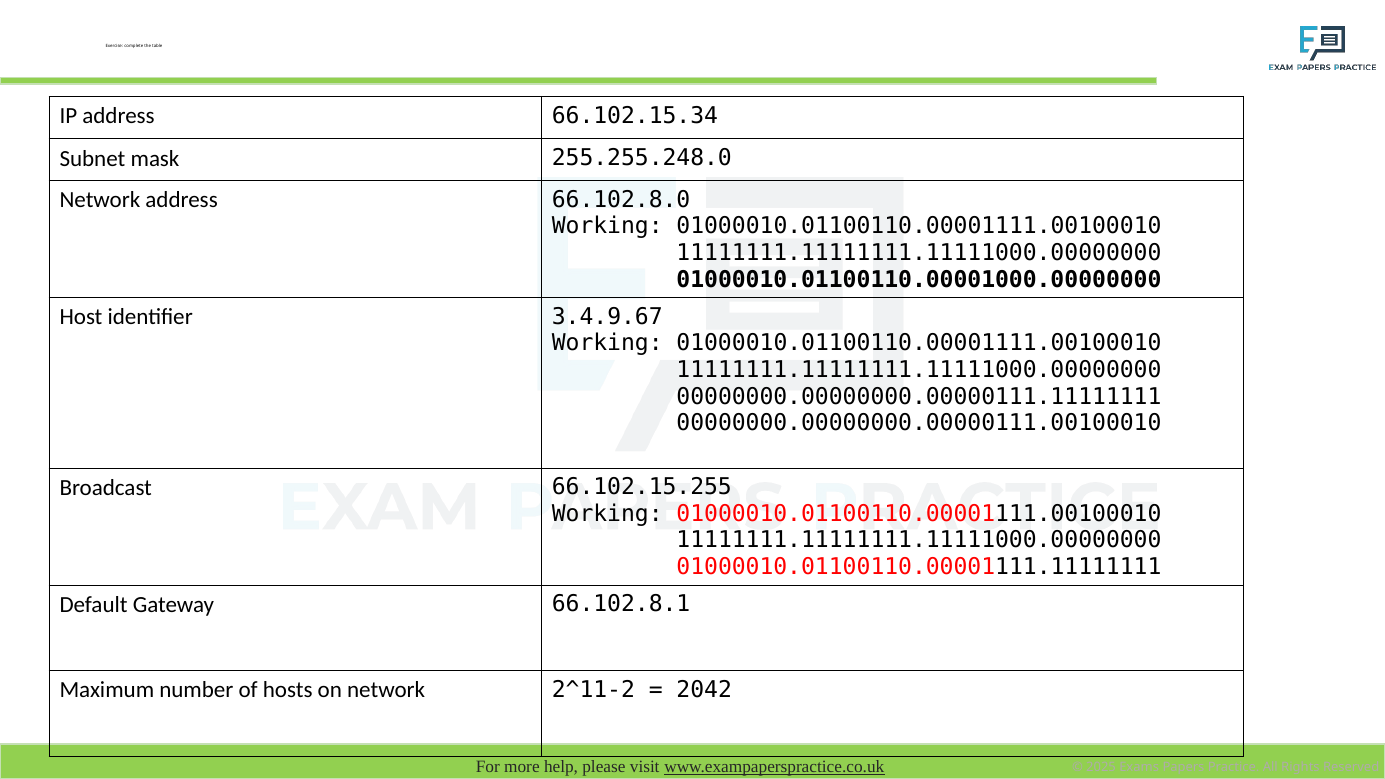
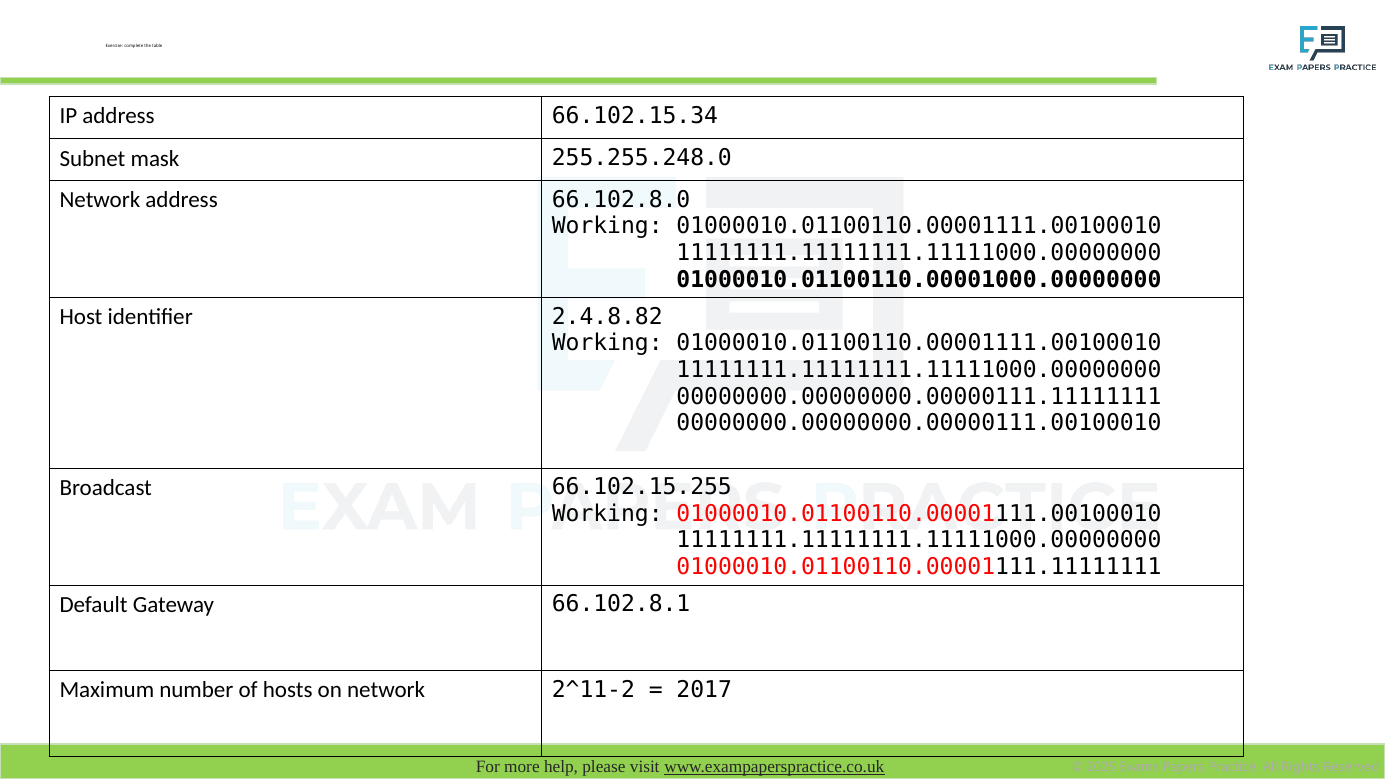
3.4.9.67: 3.4.9.67 -> 2.4.8.82 (607, 317)
2042: 2042 -> 2017 (704, 690)
